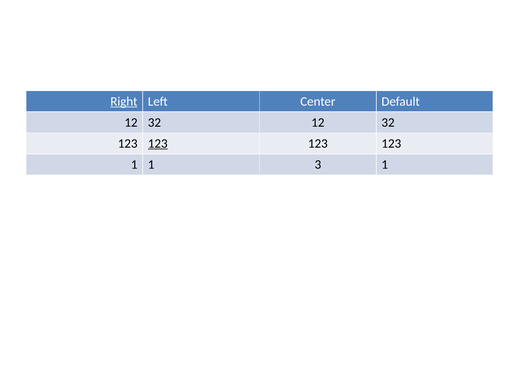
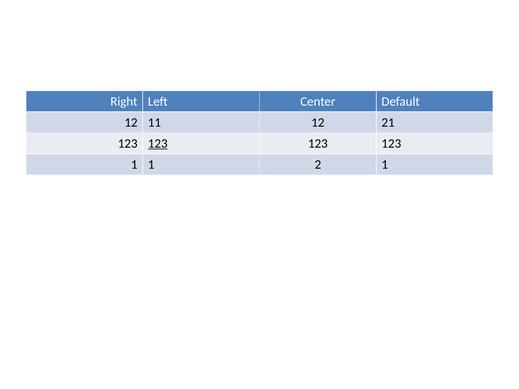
Right underline: present -> none (124, 102)
32: 32 -> 11 (154, 123)
32: 32 -> 21 (388, 123)
3: 3 -> 2 (318, 165)
